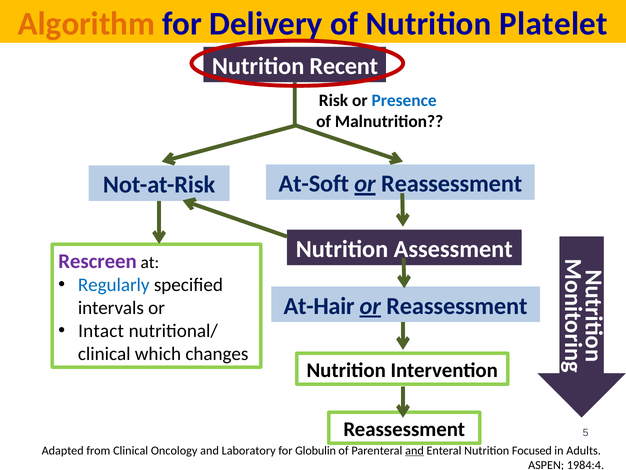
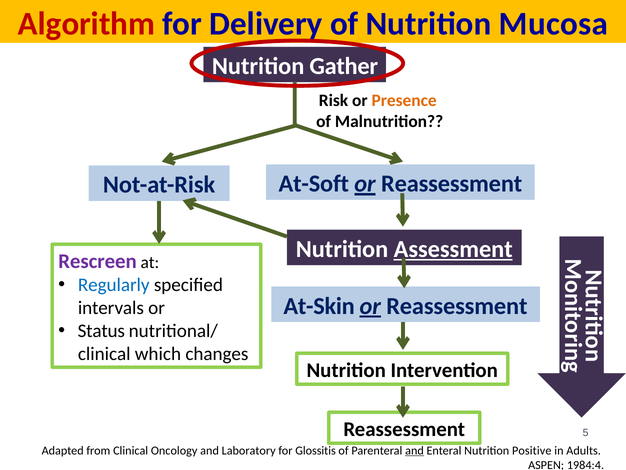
Algorithm colour: orange -> red (86, 24)
Platelet: Platelet -> Mucosa (554, 24)
Recent: Recent -> Gather (344, 66)
Presence colour: blue -> orange (404, 100)
Assessment underline: none -> present (453, 249)
At-Hair: At-Hair -> At-Skin (319, 306)
Intact: Intact -> Status (101, 331)
Globulin: Globulin -> Glossitis (316, 450)
Focused: Focused -> Positive (532, 450)
